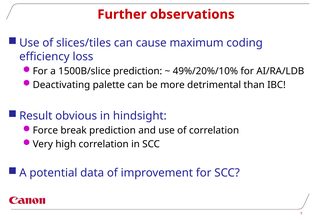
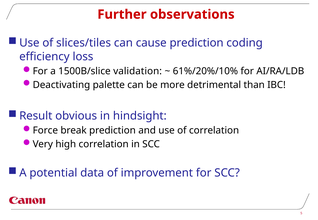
cause maximum: maximum -> prediction (197, 43)
1500B/slice prediction: prediction -> validation (138, 71)
49%/20%/10%: 49%/20%/10% -> 61%/20%/10% (205, 71)
